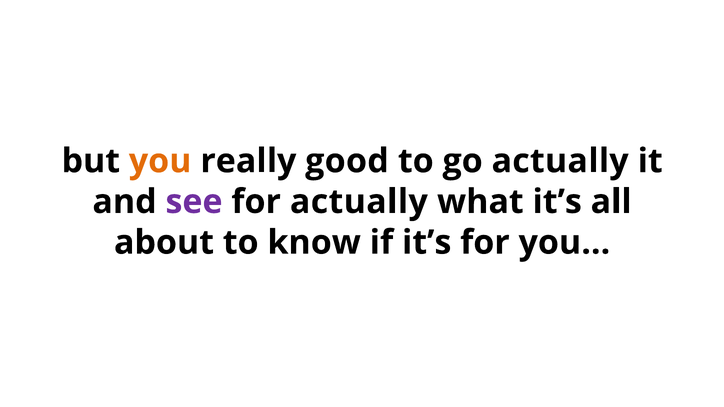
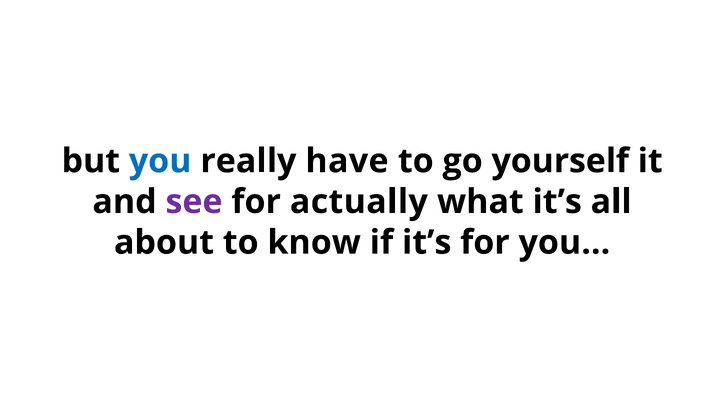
you colour: orange -> blue (160, 161)
good: good -> have (347, 161)
go actually: actually -> yourself (560, 161)
